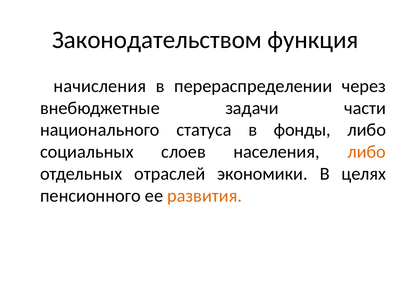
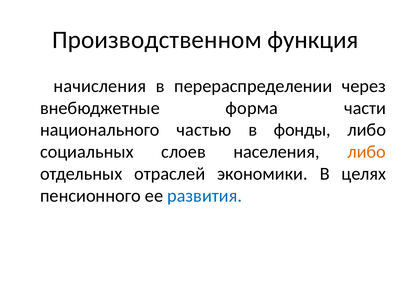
Законодательством: Законодательством -> Производственном (157, 40)
задачи: задачи -> форма (252, 108)
статуса: статуса -> частью (204, 130)
развития colour: orange -> blue (205, 196)
